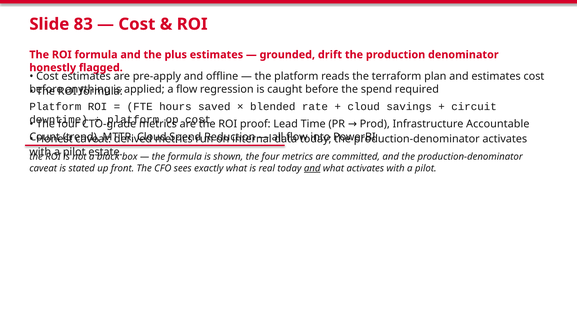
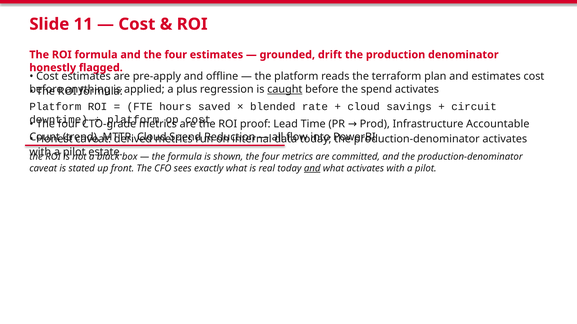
83: 83 -> 11 (83, 24)
and the plus: plus -> four (176, 55)
a flow: flow -> plus (187, 89)
caught underline: none -> present (285, 89)
spend required: required -> activates (417, 89)
